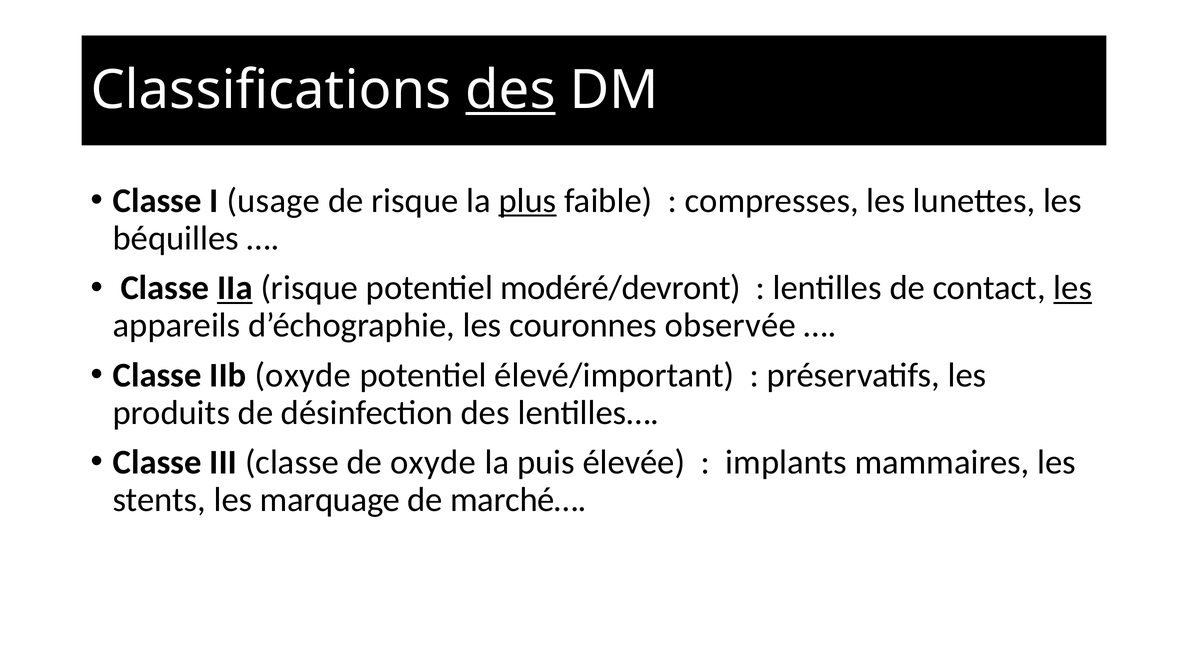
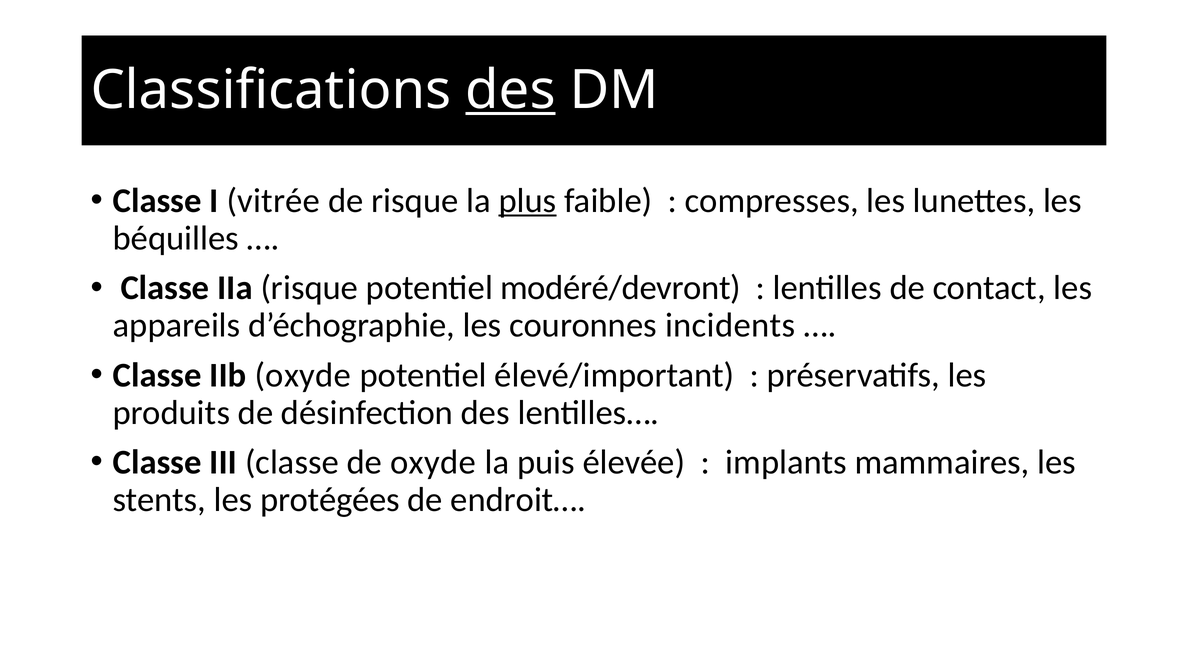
usage: usage -> vitrée (273, 201)
IIa underline: present -> none (235, 288)
les underline: present -> none (1073, 288)
observée: observée -> incidents (730, 326)
marquage: marquage -> protégées (330, 500)
marché…: marché… -> endroit… (518, 500)
